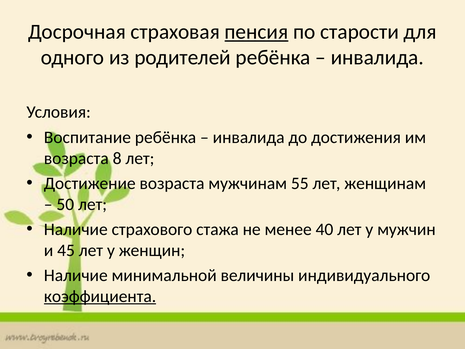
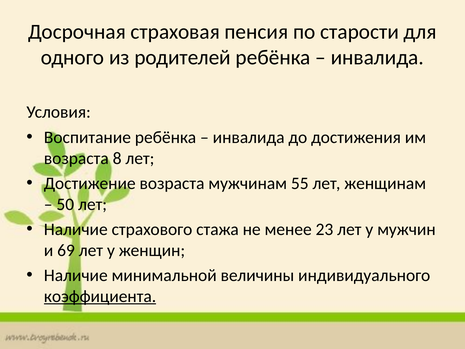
пенсия underline: present -> none (256, 32)
40: 40 -> 23 (324, 229)
45: 45 -> 69 (66, 250)
